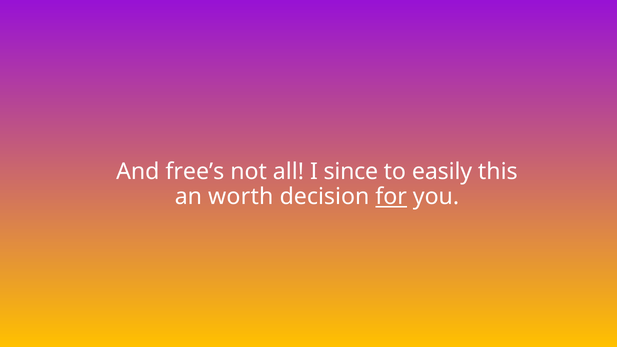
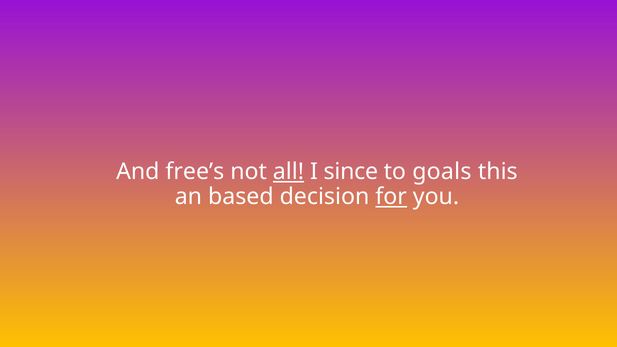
all underline: none -> present (288, 172)
easily: easily -> goals (442, 172)
worth: worth -> based (241, 197)
